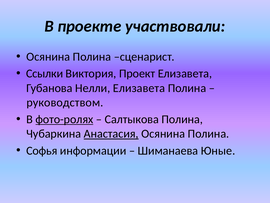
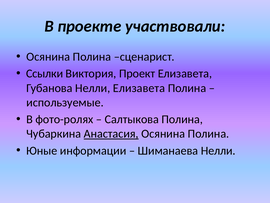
руководством: руководством -> используемые (65, 102)
фото-ролях underline: present -> none (64, 119)
Софья: Софья -> Юные (42, 150)
Шиманаева Юные: Юные -> Нелли (218, 150)
